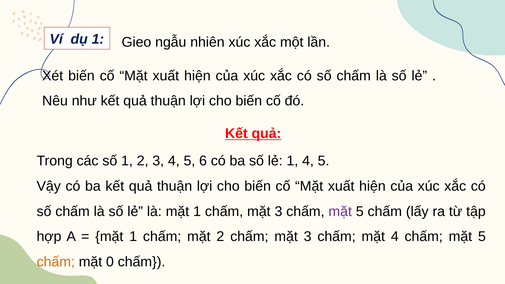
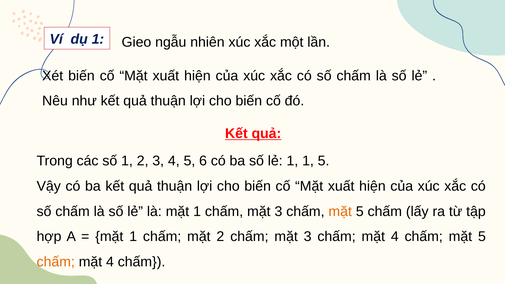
1 4: 4 -> 1 (308, 161)
mặt colour: purple -> orange (340, 211)
0: 0 -> 4 (110, 262)
